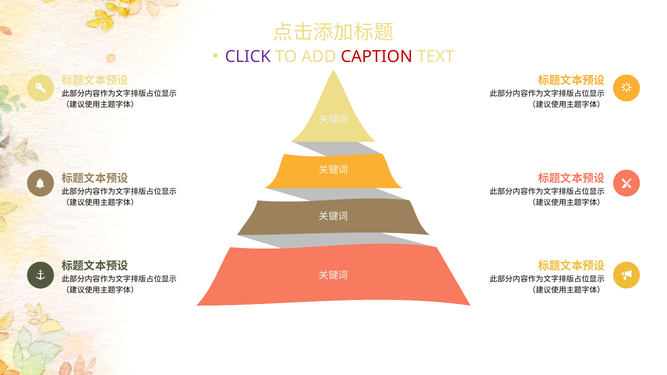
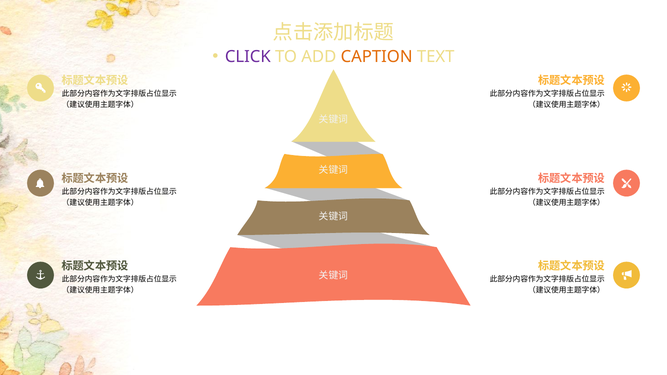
CAPTION colour: red -> orange (377, 57)
